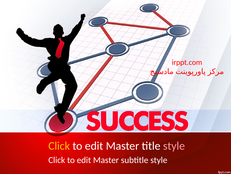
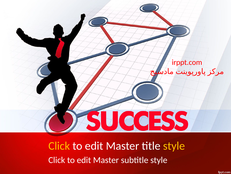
style colour: pink -> yellow (174, 145)
